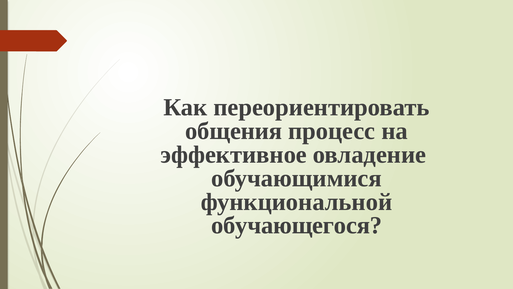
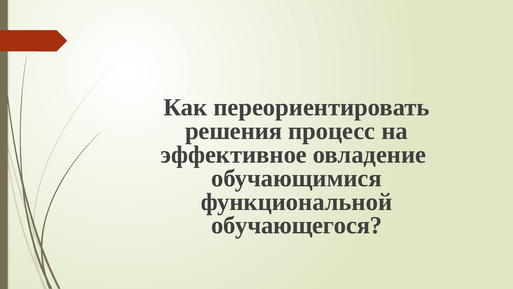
общения: общения -> решения (234, 131)
